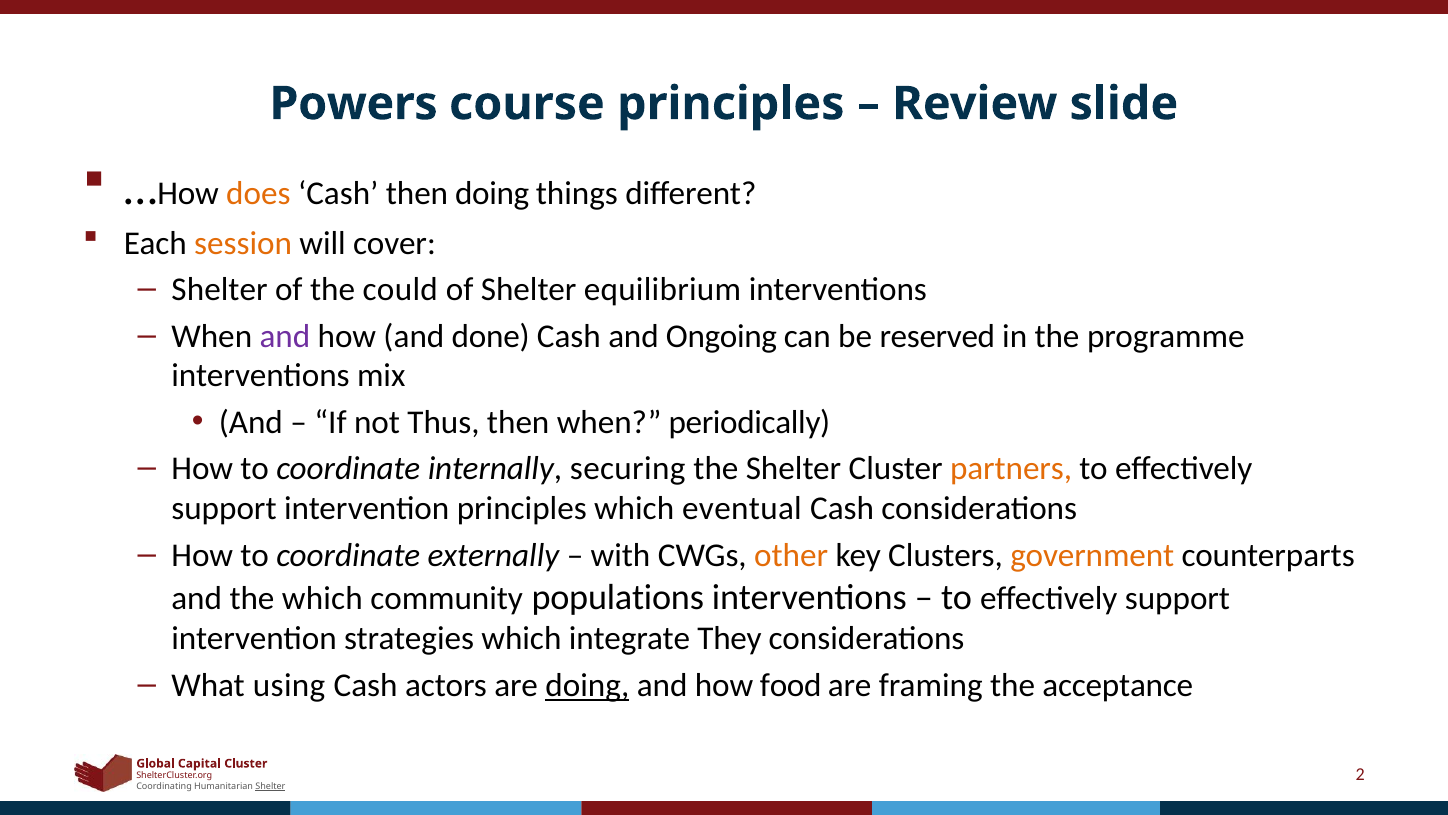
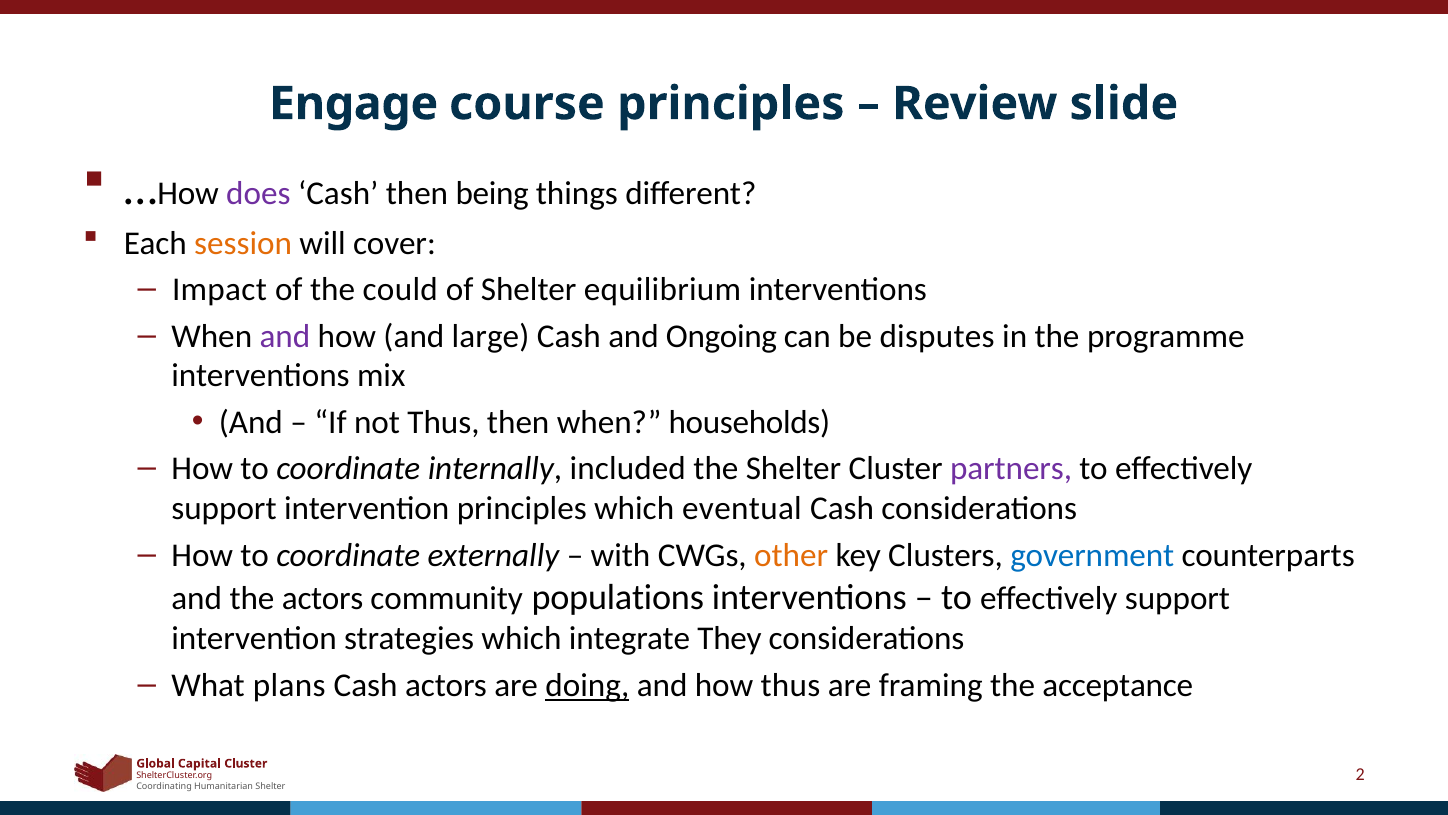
Powers: Powers -> Engage (354, 104)
does colour: orange -> purple (258, 194)
then doing: doing -> being (492, 194)
Shelter: Shelter -> Impact (219, 289)
done: done -> large (491, 336)
reserved: reserved -> disputes (937, 336)
periodically: periodically -> households (749, 422)
securing: securing -> included (628, 469)
partners colour: orange -> purple (1011, 469)
government colour: orange -> blue (1092, 555)
the which: which -> actors (323, 598)
using: using -> plans (289, 685)
how food: food -> thus (790, 685)
Shelter underline: present -> none (270, 786)
